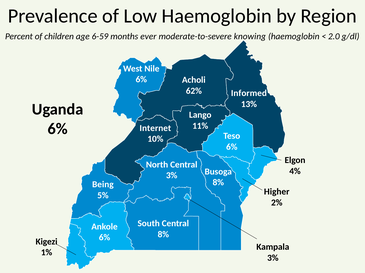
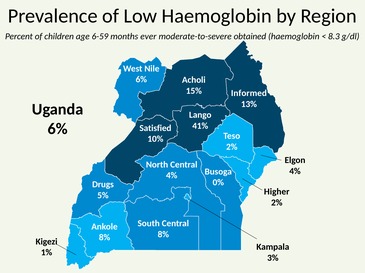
knowing: knowing -> obtained (250, 37)
2.0: 2.0 -> 8.3 (334, 37)
62%: 62% -> 15% (194, 91)
11%: 11% -> 41% (200, 126)
Internet: Internet -> Satisfied (155, 128)
6%: 6% -> 2% (232, 147)
3%: 3% -> 4% (172, 176)
8%: 8% -> 0% (218, 183)
Being: Being -> Drugs (103, 185)
6%: 6% -> 8% (105, 238)
